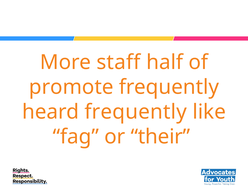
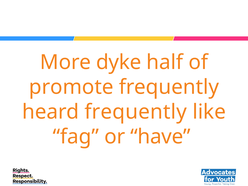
staff: staff -> dyke (119, 62)
their: their -> have (160, 137)
